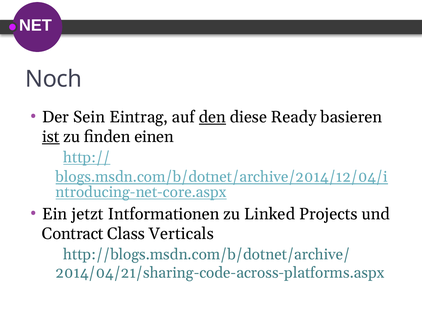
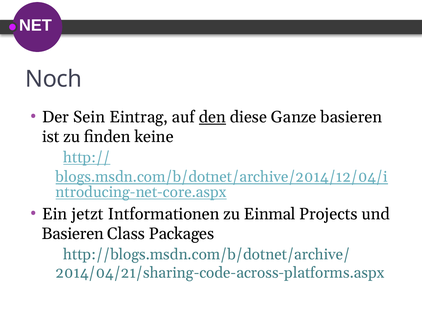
Ready: Ready -> Ganze (294, 117)
ist underline: present -> none (51, 137)
einen: einen -> keine (154, 137)
Linked: Linked -> Einmal (270, 214)
Contract: Contract -> Basieren (73, 233)
Verticals: Verticals -> Packages (182, 233)
